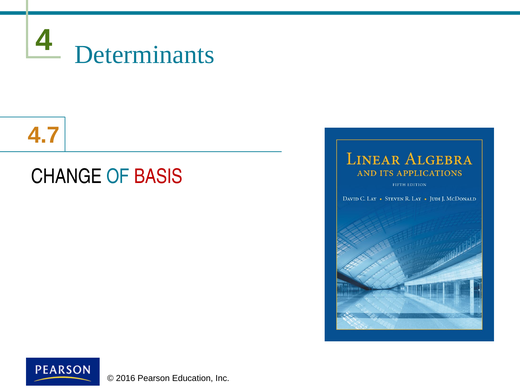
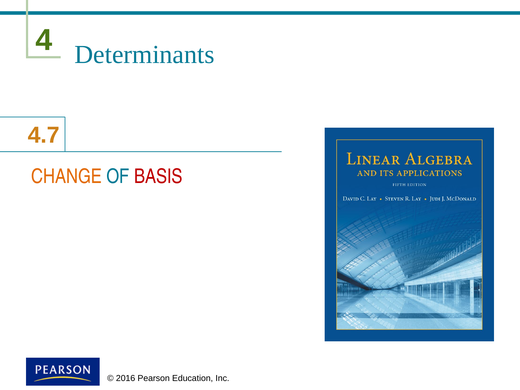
CHANGE colour: black -> orange (67, 176)
